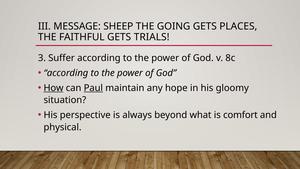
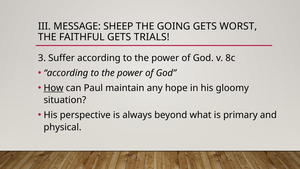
PLACES: PLACES -> WORST (238, 26)
Paul underline: present -> none (93, 88)
comfort: comfort -> primary (240, 115)
